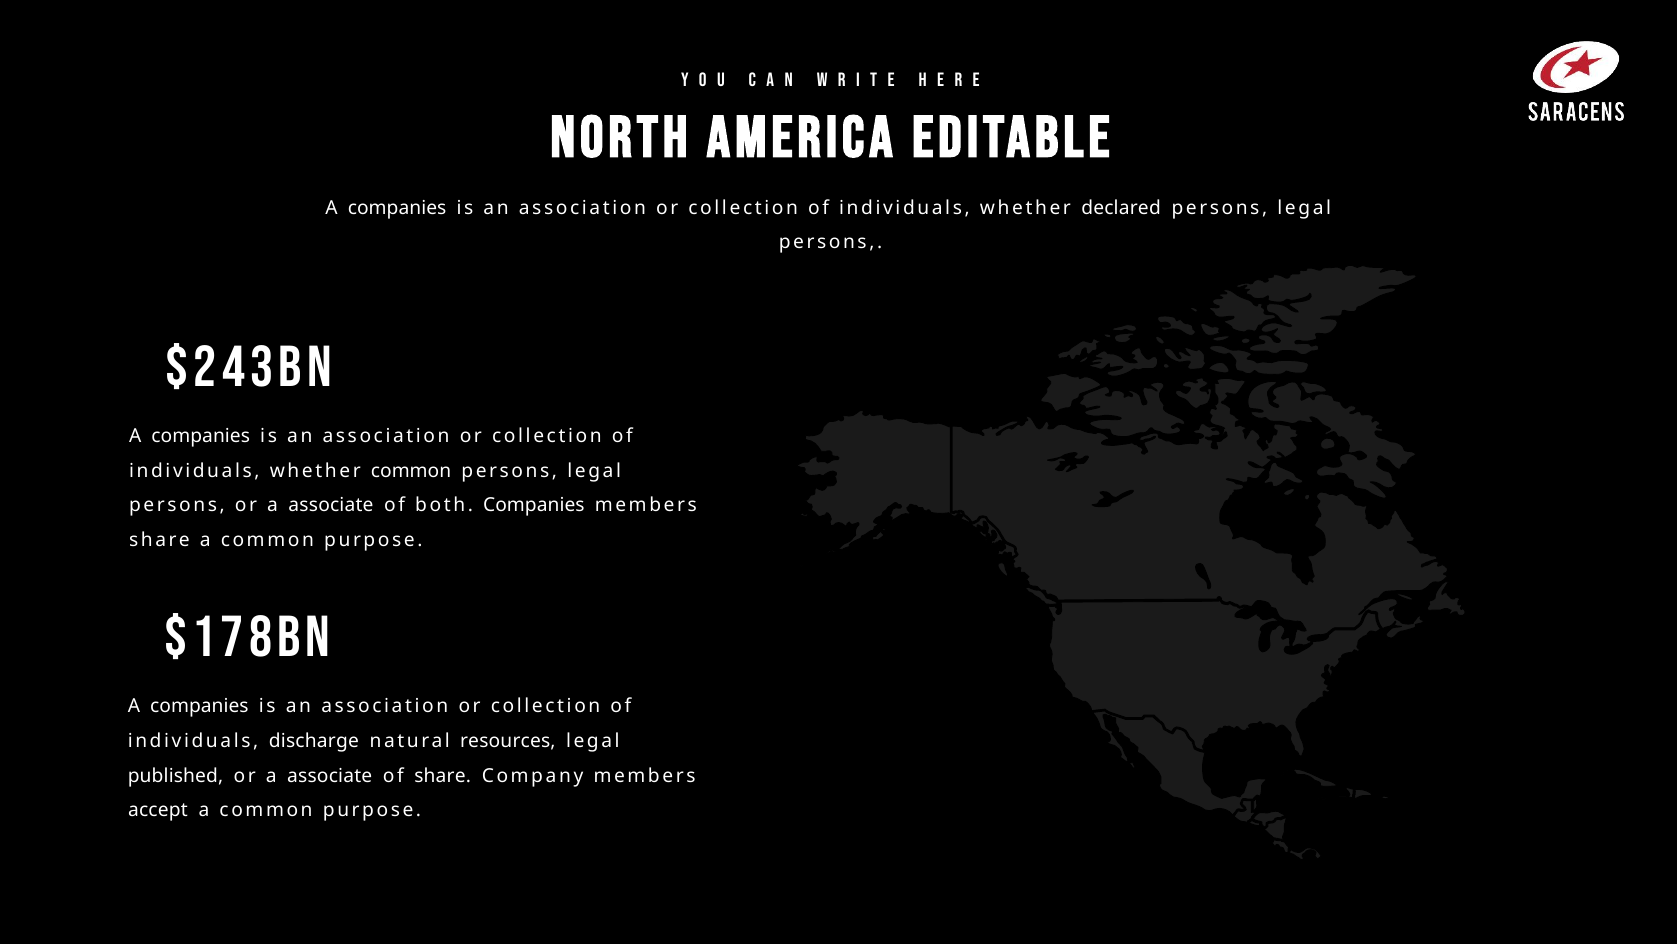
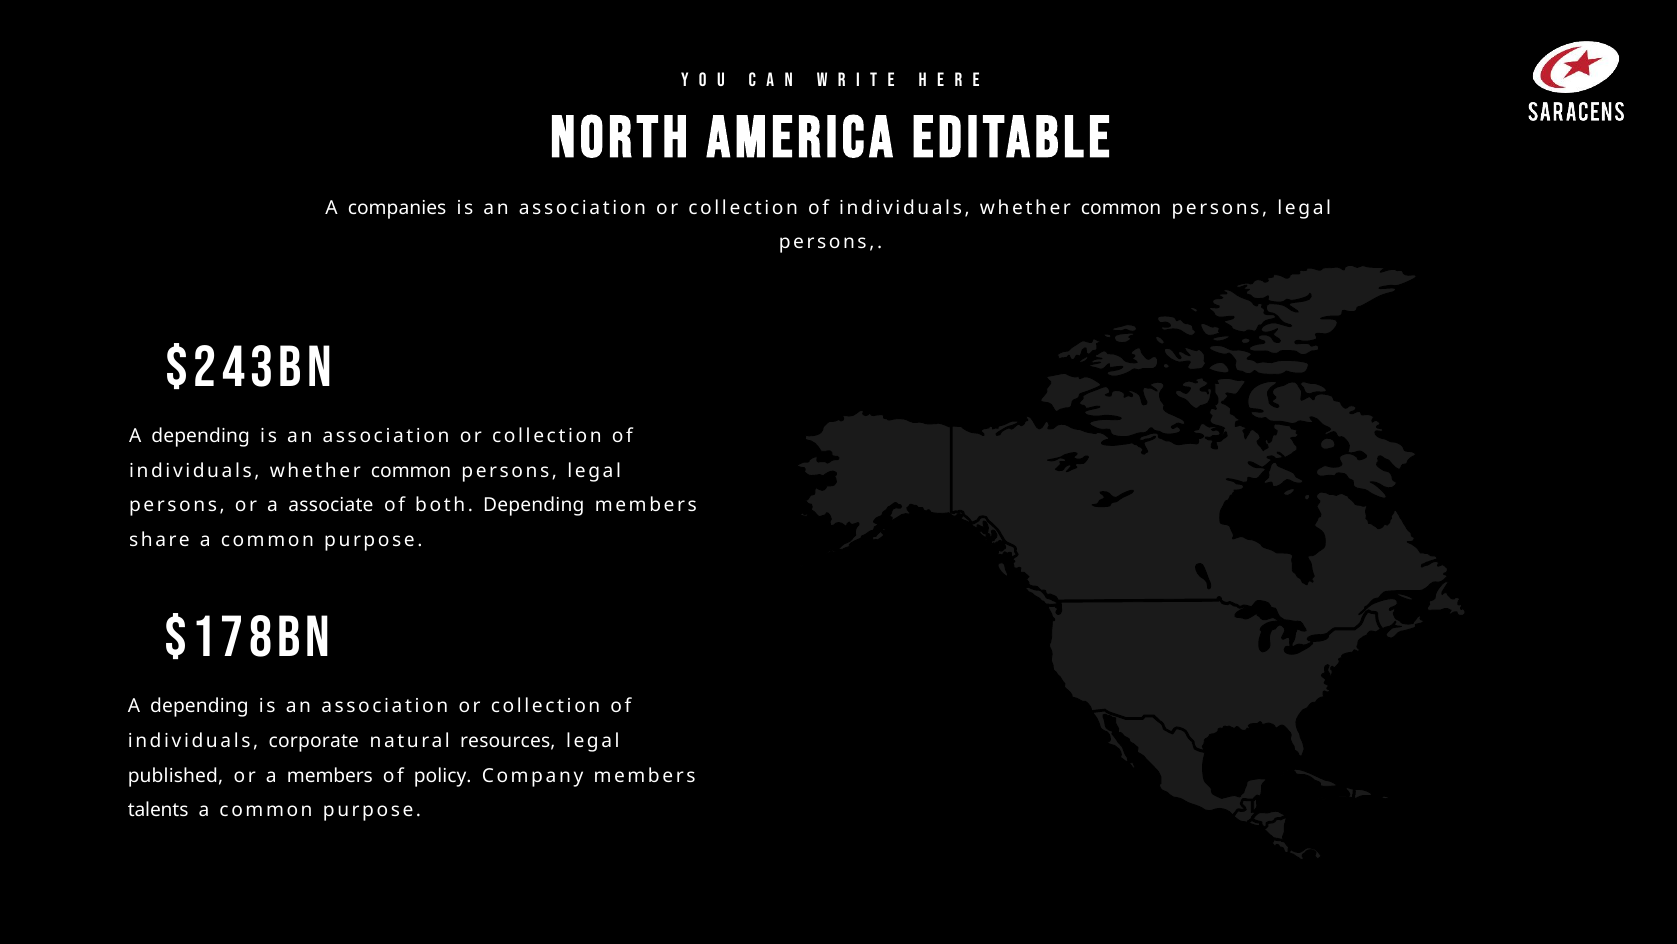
declared: declared -> common (1121, 208)
companies: companies -> depending (201, 436)
both Companies: Companies -> Depending (534, 505)
companies: companies -> depending (199, 706)
discharge: discharge -> corporate (314, 741)
associate: associate -> members (330, 775)
of share: share -> policy (443, 775)
accept: accept -> talents (158, 810)
